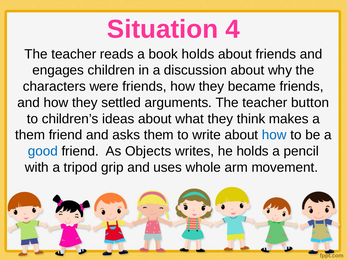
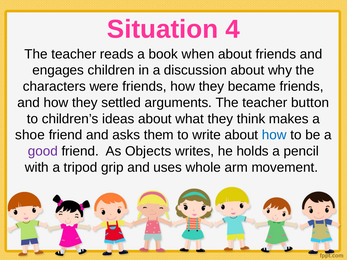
book holds: holds -> when (198, 54)
them: them -> shoe (30, 135)
good colour: blue -> purple (43, 151)
